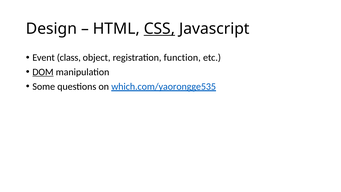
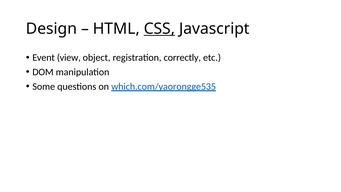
class: class -> view (69, 58)
function: function -> correctly (182, 58)
DOM underline: present -> none (43, 72)
